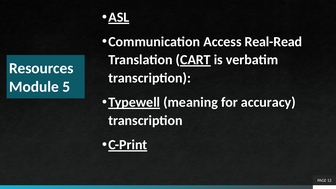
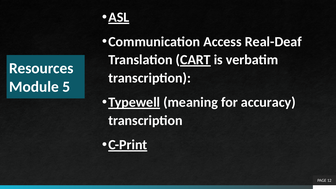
Real-Read: Real-Read -> Real-Deaf (273, 42)
